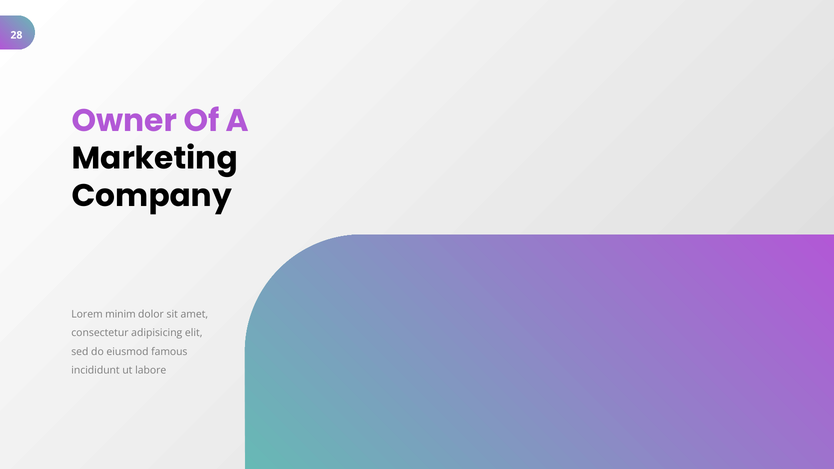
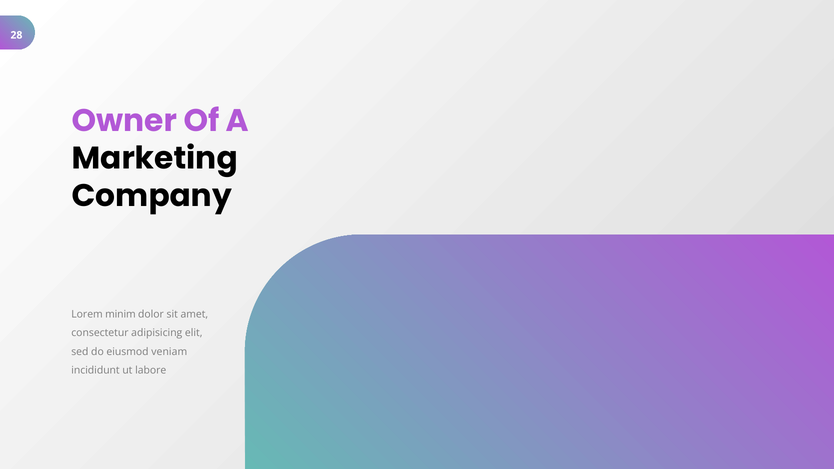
famous: famous -> veniam (169, 352)
